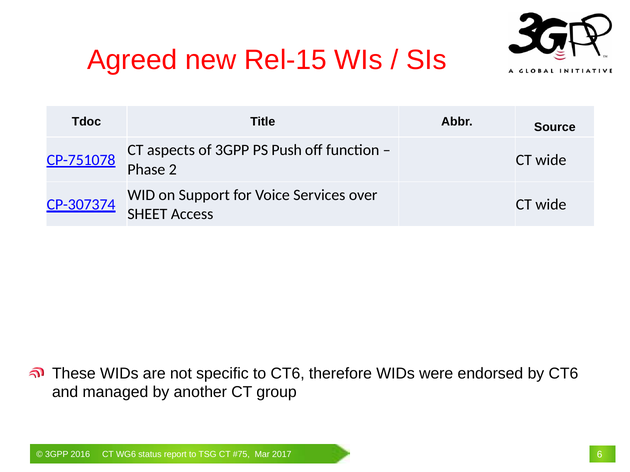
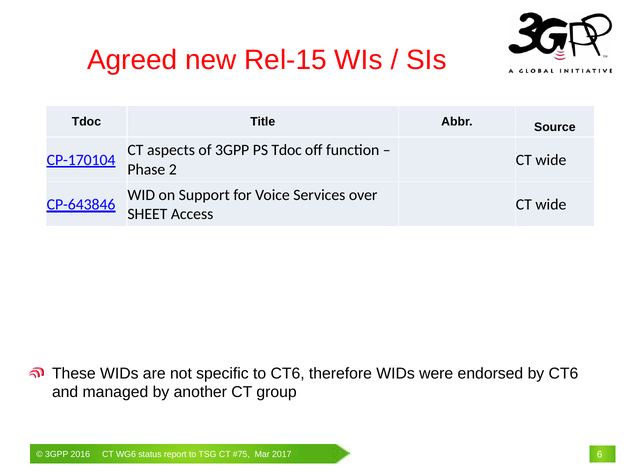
PS Push: Push -> Tdoc (287, 150)
CP-751078: CP-751078 -> CP-170104 (81, 160)
CP-307374: CP-307374 -> CP-643846 (81, 205)
